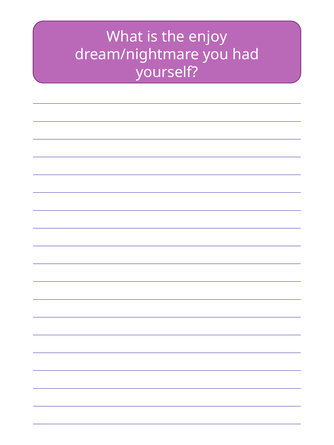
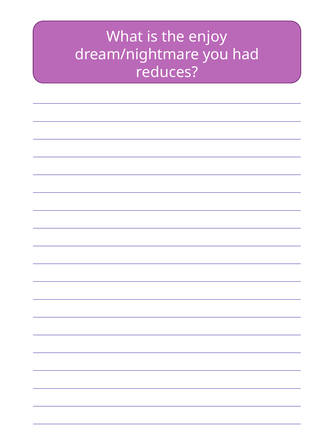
yourself: yourself -> reduces (167, 72)
